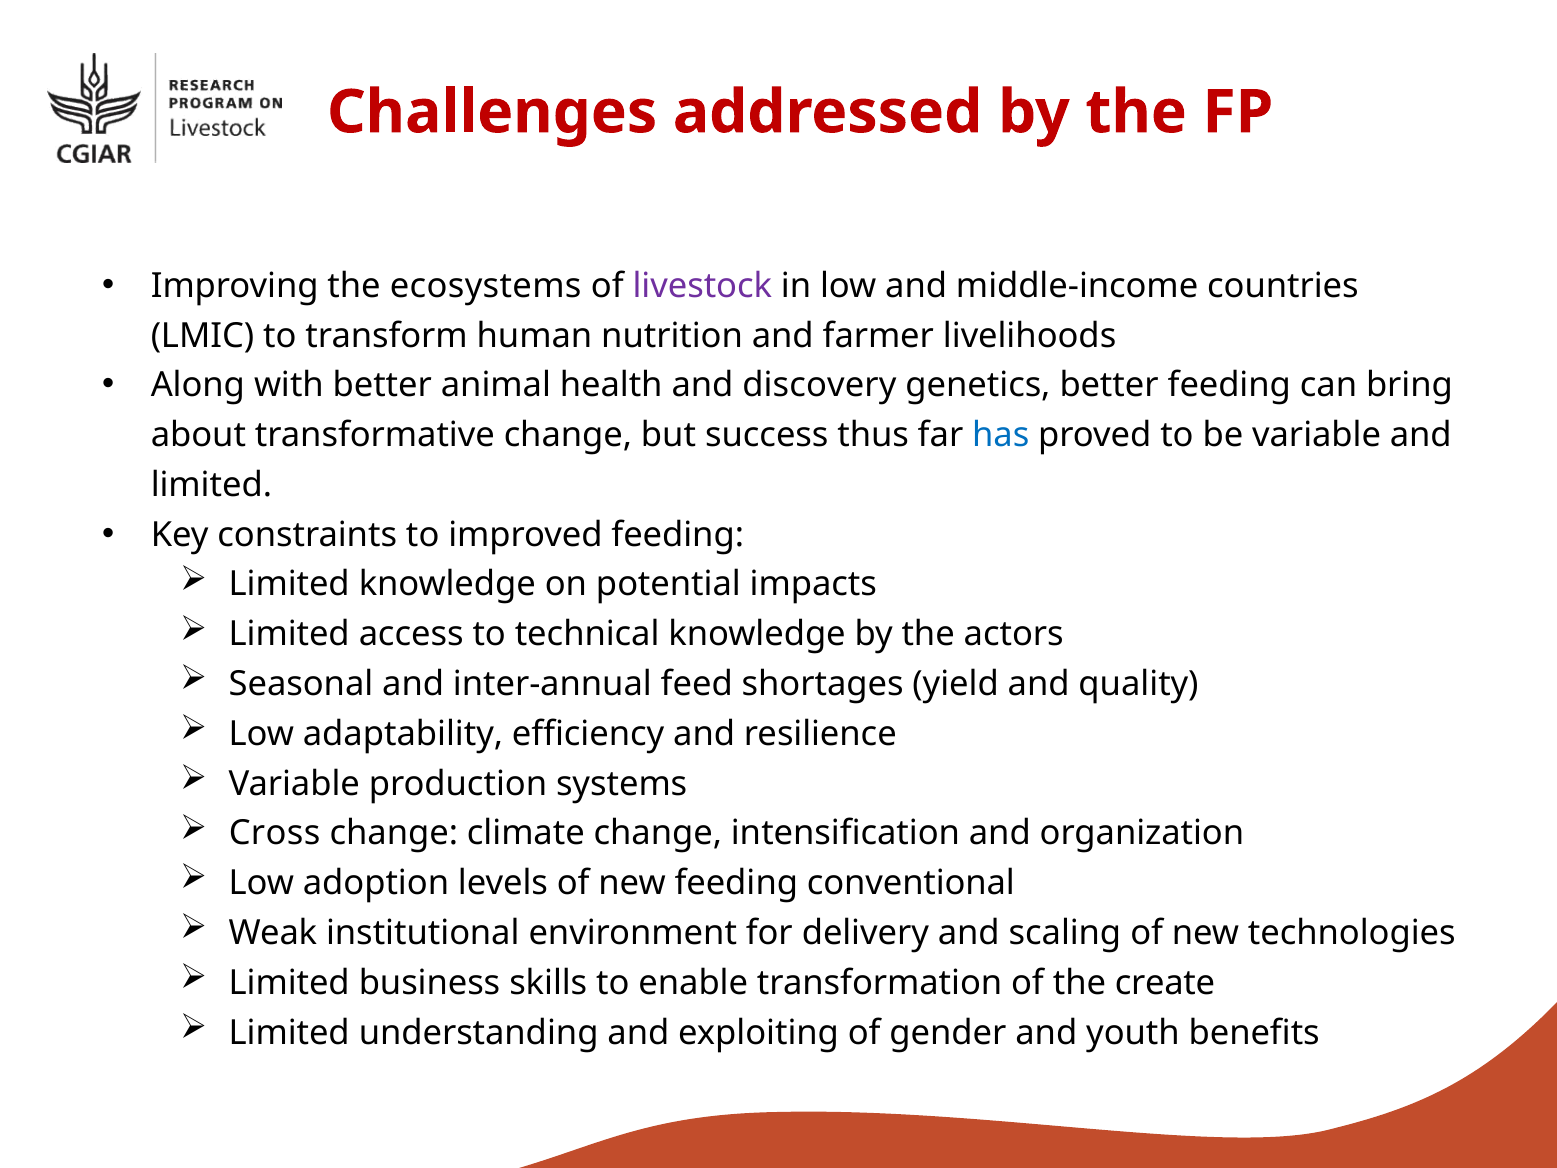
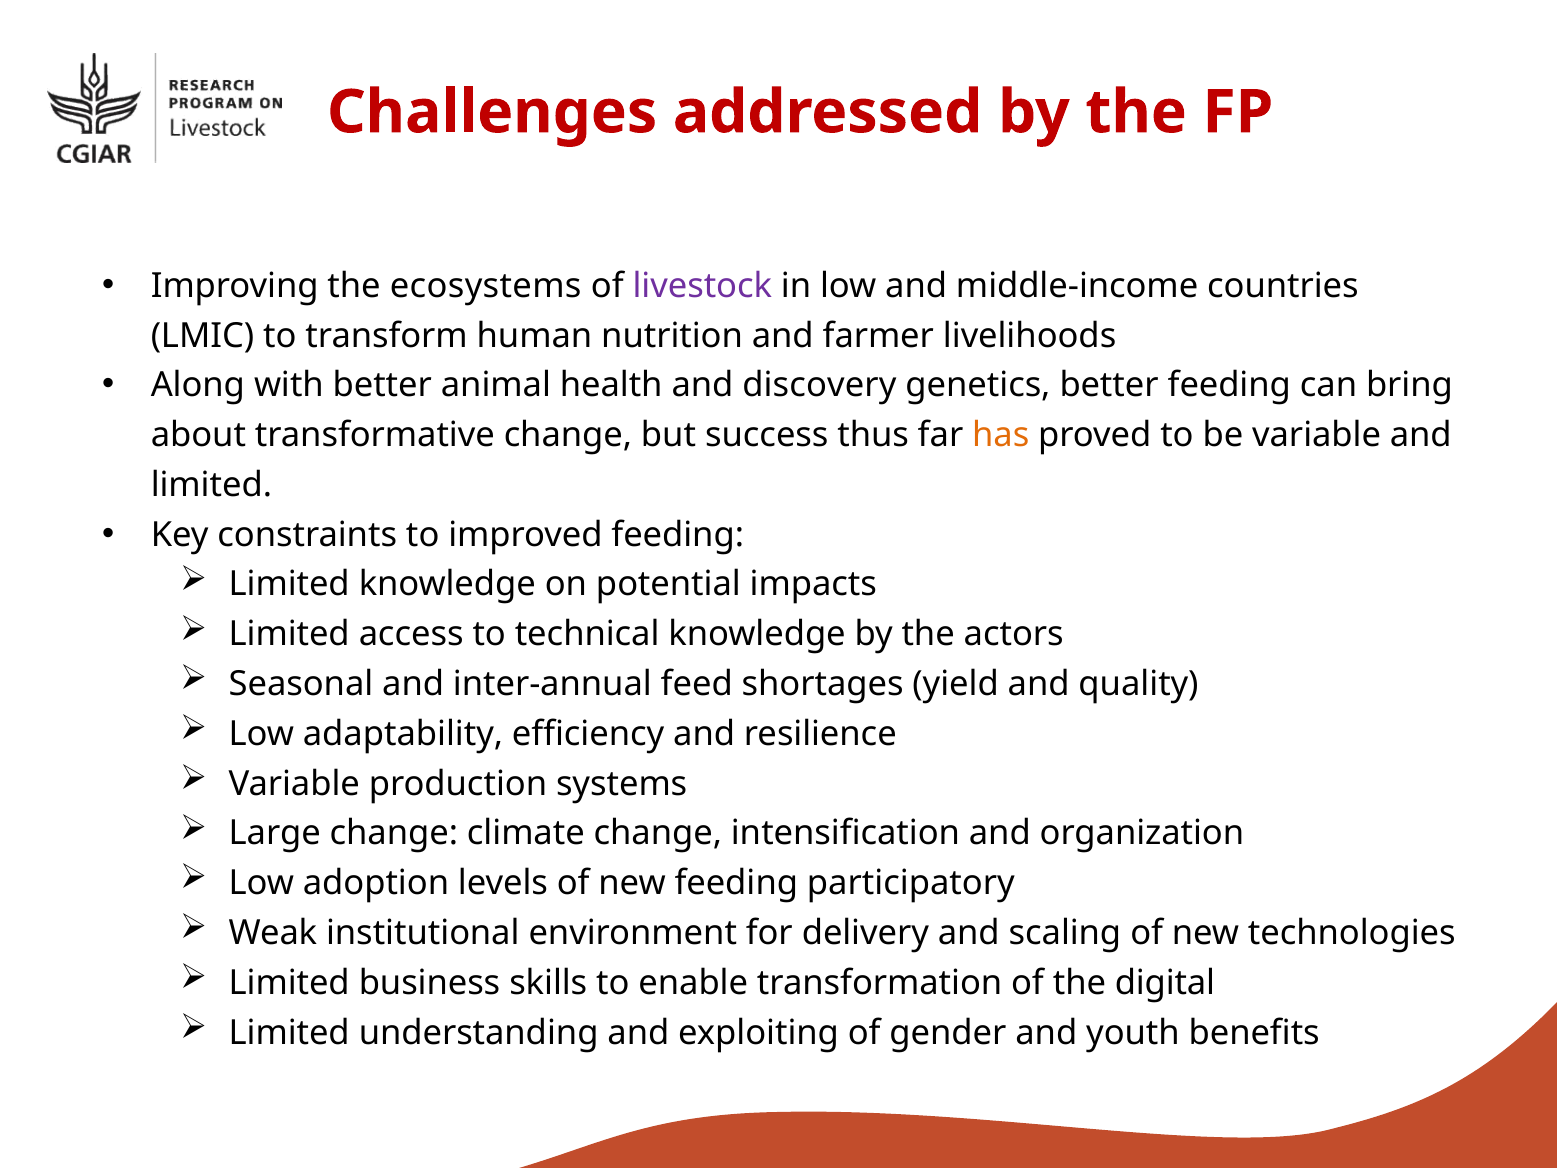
has colour: blue -> orange (1001, 435)
Cross: Cross -> Large (275, 833)
conventional: conventional -> participatory (911, 883)
create: create -> digital (1165, 983)
